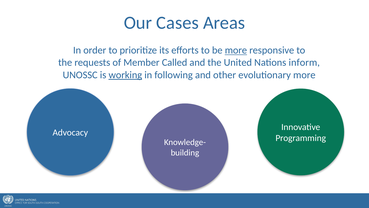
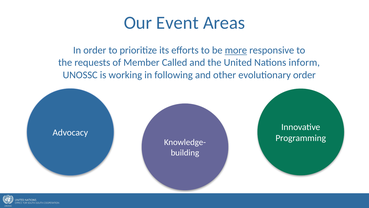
Cases: Cases -> Event (178, 23)
working underline: present -> none (125, 75)
evolutionary more: more -> order (304, 75)
